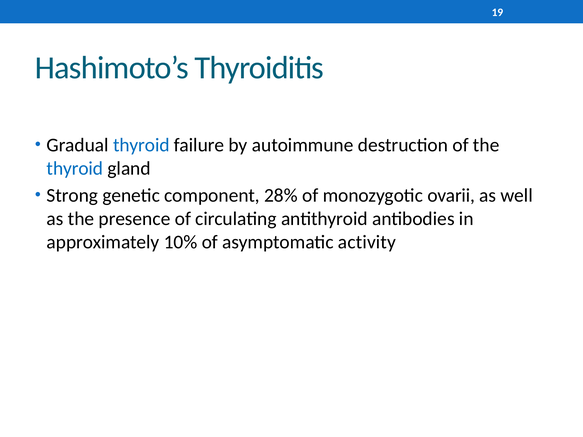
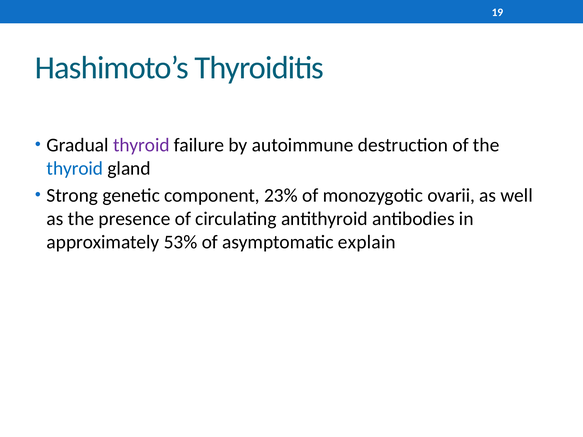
thyroid colour: blue -> purple (141, 145)
28%: 28% -> 23% (281, 196)
10%: 10% -> 53% (181, 242)
activity: activity -> explain (367, 242)
